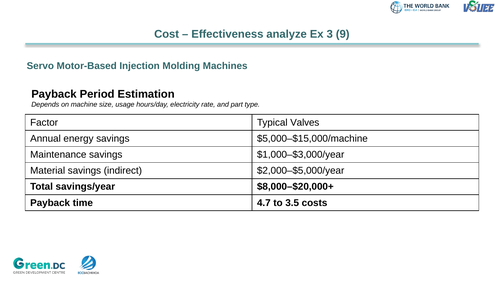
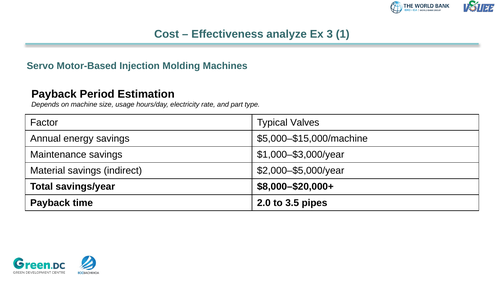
9: 9 -> 1 (343, 34)
4.7: 4.7 -> 2.0 (264, 203)
costs: costs -> pipes (315, 203)
